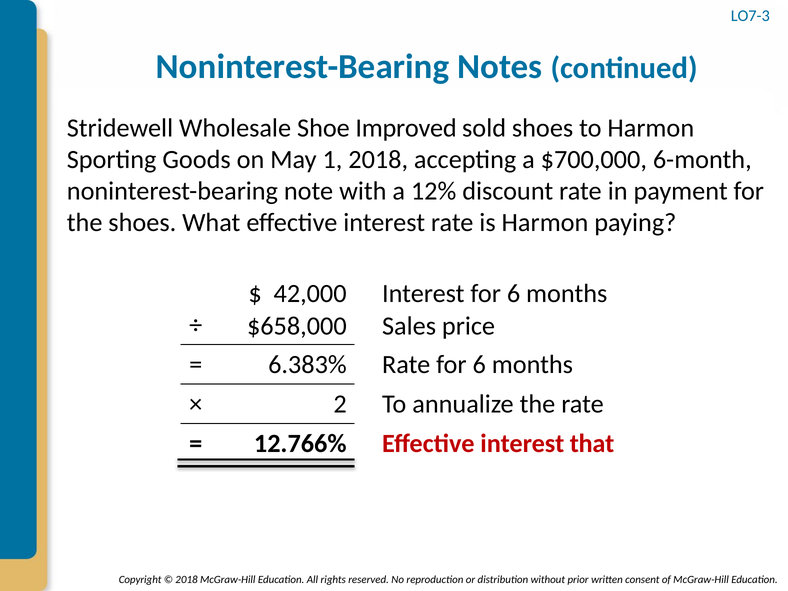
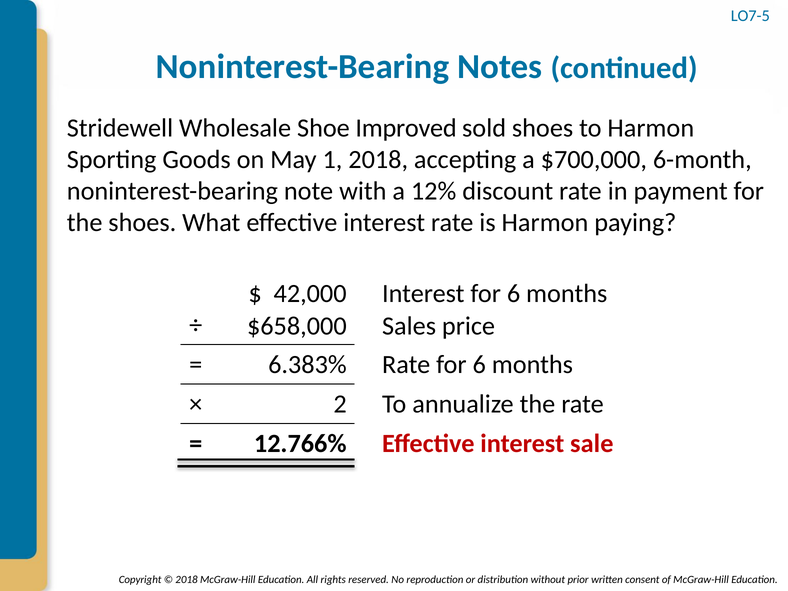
LO7-3: LO7-3 -> LO7-5 (750, 16)
that: that -> sale (592, 444)
